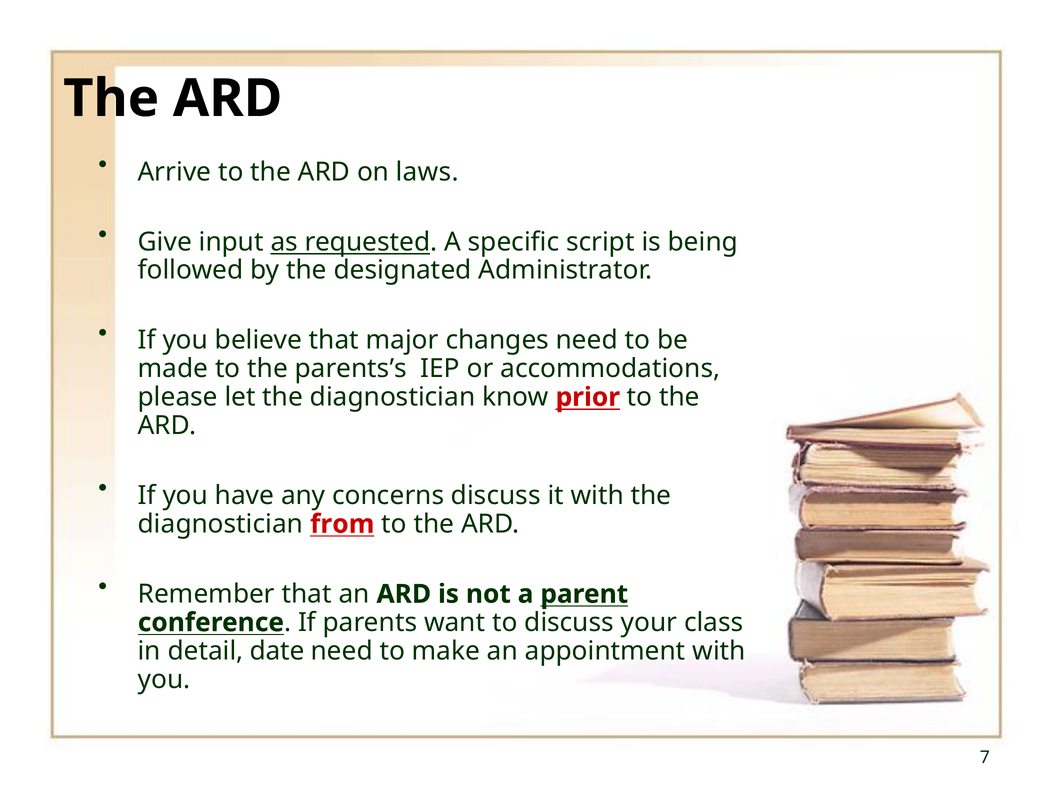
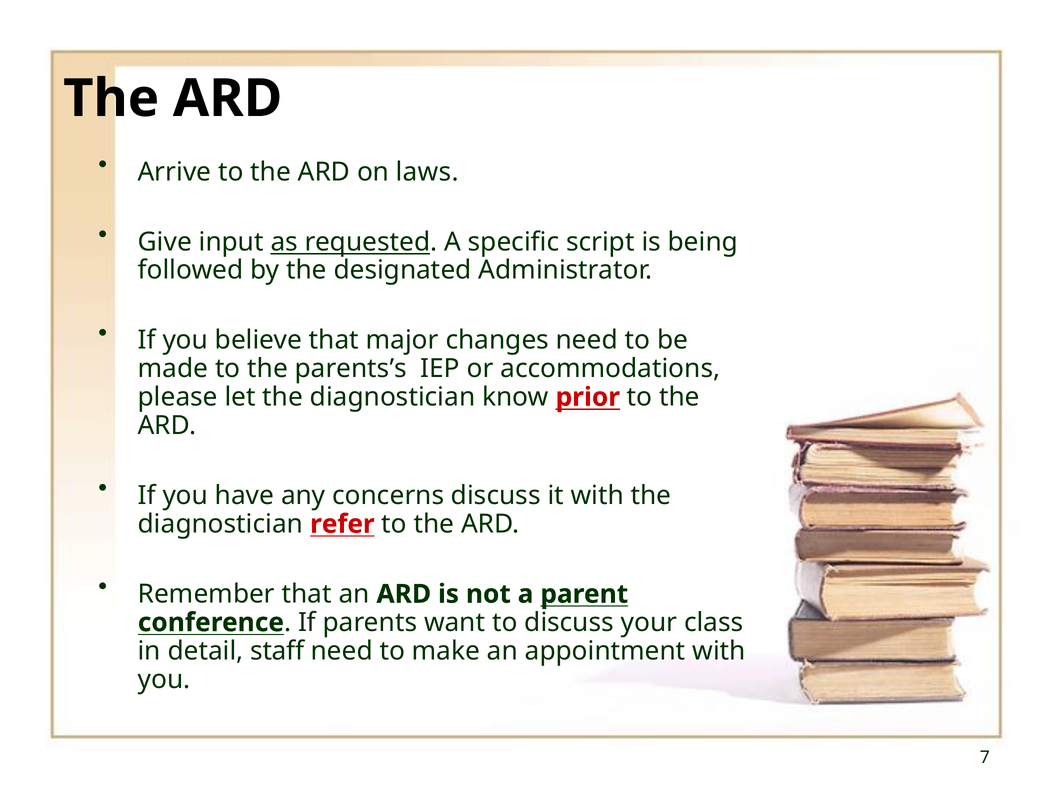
from: from -> refer (342, 524)
date: date -> staff (277, 651)
